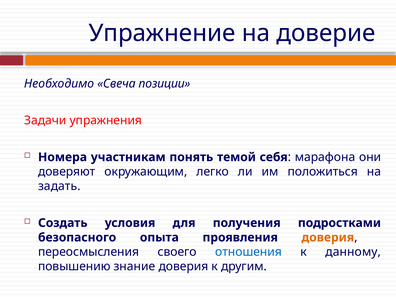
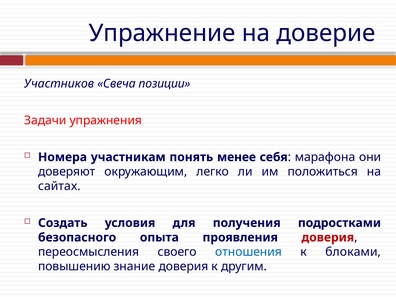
Необходимо: Необходимо -> Участников (59, 84)
темой: темой -> менее (237, 157)
задать: задать -> сайтах (59, 186)
доверия colour: orange -> red (328, 237)
данному: данному -> блоками (353, 252)
